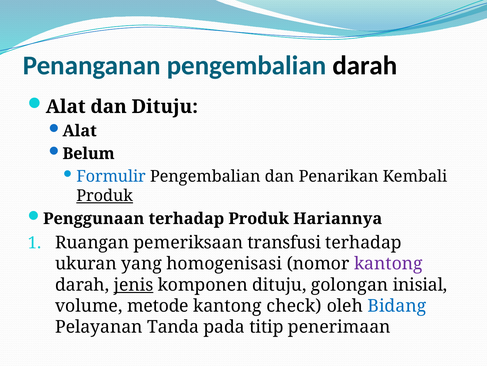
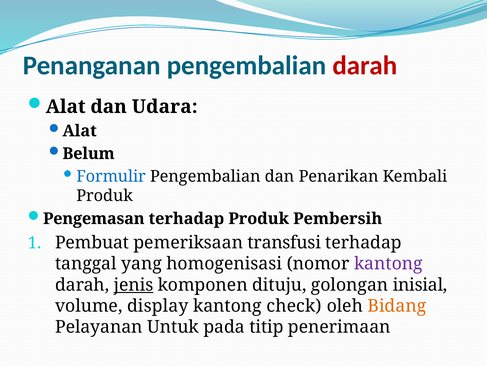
darah colour: black -> red (365, 66)
dan Dituju: Dituju -> Udara (165, 106)
Produk underline: present -> none (105, 196)
Penggunaan: Penggunaan -> Pengemasan (94, 218)
Hariannya: Hariannya -> Pembersih (338, 218)
Ruangan: Ruangan -> Pembuat (92, 242)
ukuran: ukuran -> tanggal (86, 263)
metode: metode -> display (158, 305)
Bidang colour: blue -> orange (397, 305)
Tanda: Tanda -> Untuk (173, 327)
